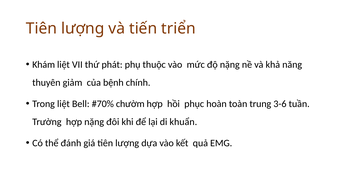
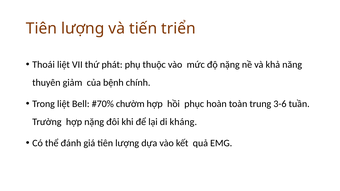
Khám: Khám -> Thoái (44, 65)
khuẩn: khuẩn -> kháng (183, 122)
